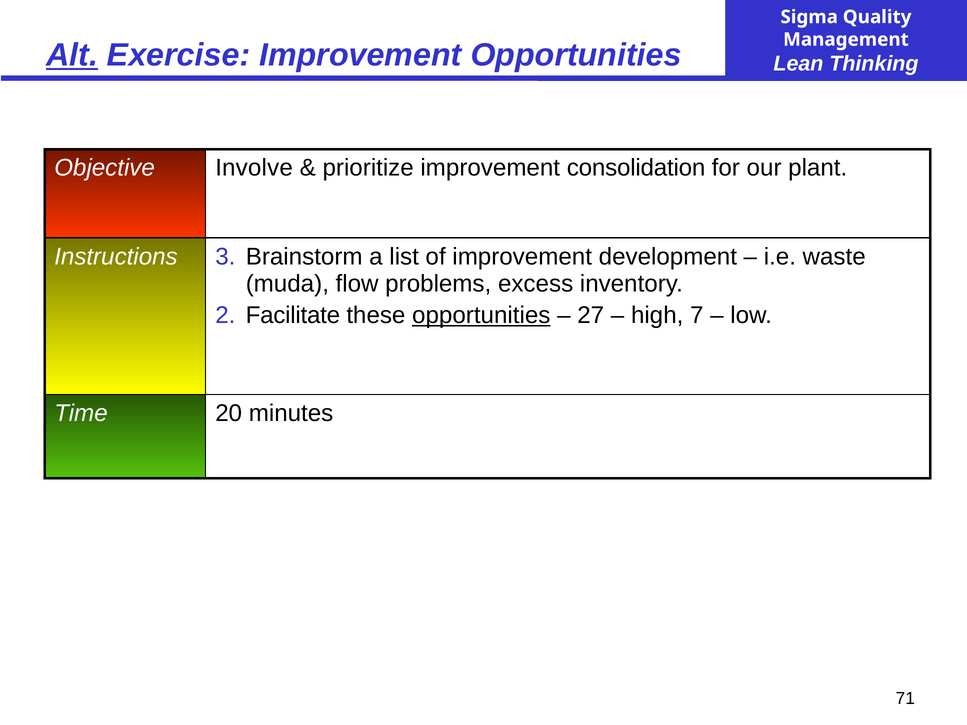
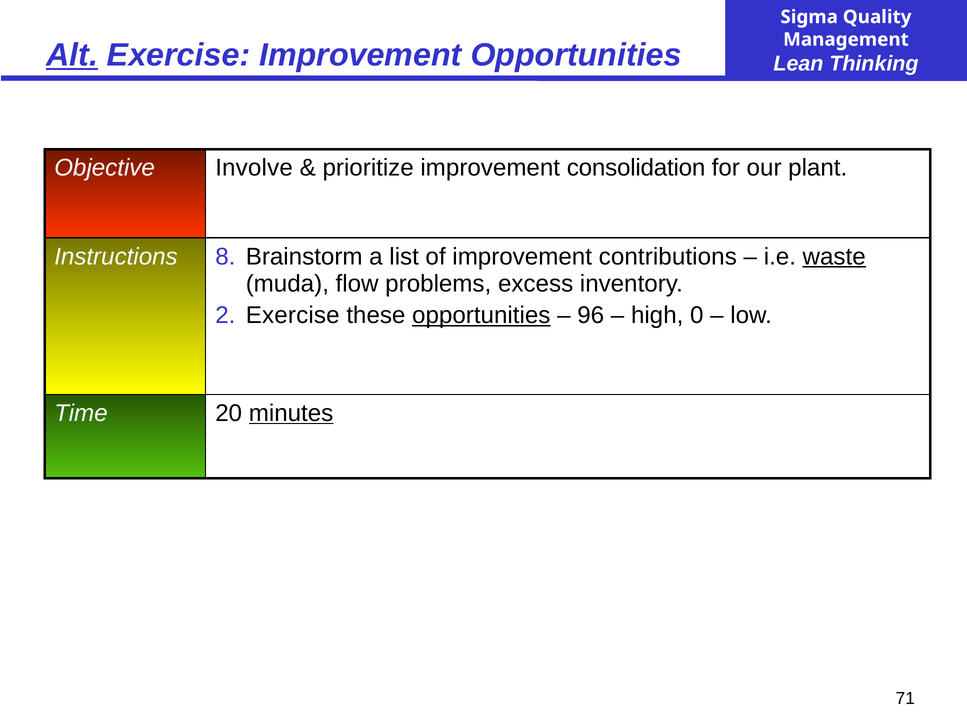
3: 3 -> 8 (225, 257)
development: development -> contributions (668, 257)
waste underline: none -> present (834, 257)
Facilitate: Facilitate -> Exercise (293, 316)
27: 27 -> 96 (591, 316)
7: 7 -> 0 (697, 316)
minutes underline: none -> present (291, 413)
